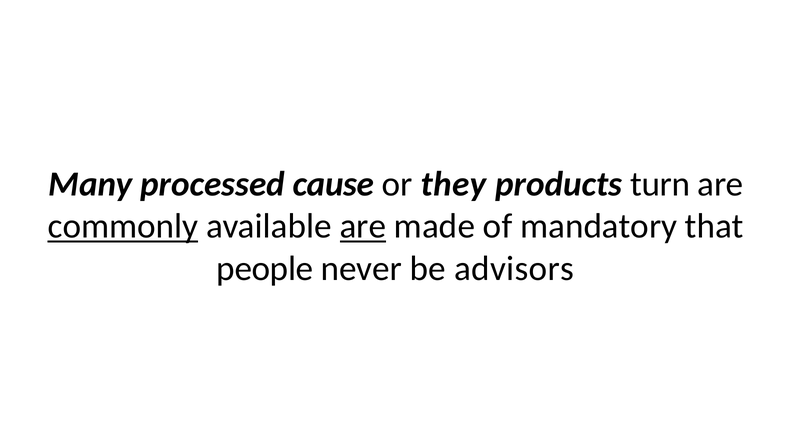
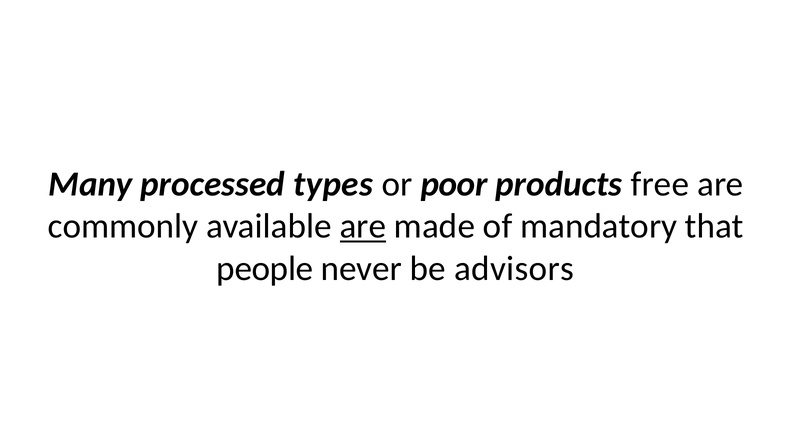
cause: cause -> types (333, 184)
they: they -> poor (454, 184)
turn: turn -> free (660, 184)
commonly underline: present -> none (123, 227)
